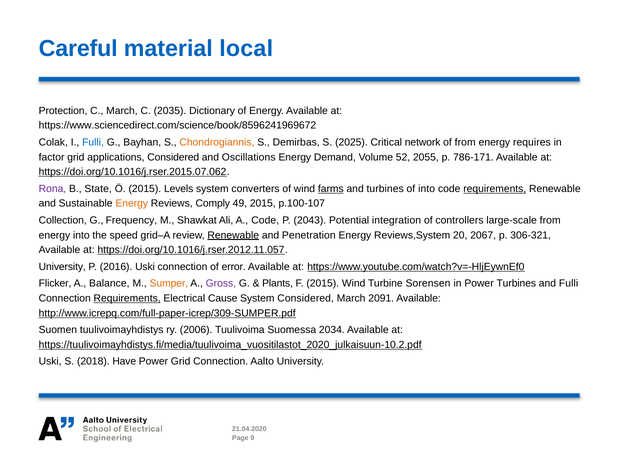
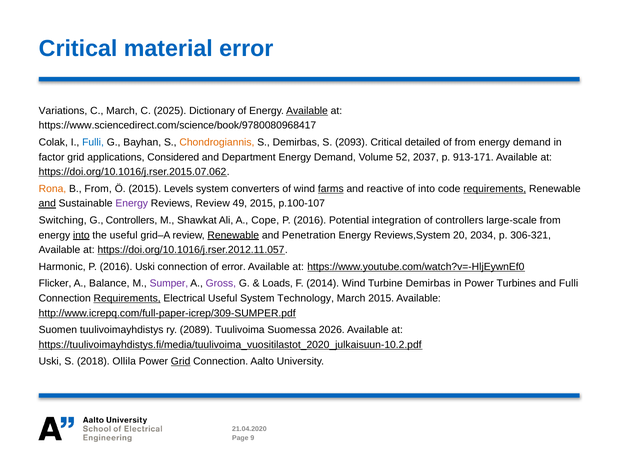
Careful: Careful -> Critical (78, 49)
material local: local -> error (246, 49)
Protection: Protection -> Variations (63, 111)
2035: 2035 -> 2025 (170, 111)
Available underline: none -> present (307, 111)
https://www.sciencedirect.com/science/book/8596241969672: https://www.sciencedirect.com/science/book/8596241969672 -> https://www.sciencedirect.com/science/book/9780080968417 (177, 126)
2025: 2025 -> 2093 (351, 142)
network: network -> detailed (423, 142)
requires: requires -> demand (532, 142)
Oscillations: Oscillations -> Department (249, 157)
2055: 2055 -> 2037 (426, 157)
786-171: 786-171 -> 913-171 (473, 157)
Rona colour: purple -> orange (52, 189)
B State: State -> From (98, 189)
and turbines: turbines -> reactive (385, 189)
and underline: none -> present (47, 204)
Energy colour: orange -> purple (132, 204)
Reviews Comply: Comply -> Review (213, 204)
Collection: Collection -> Switching (63, 220)
G Frequency: Frequency -> Controllers (131, 220)
A Code: Code -> Cope (265, 220)
2043: 2043 -> 2016 (310, 220)
into underline: none -> present (81, 235)
the speed: speed -> useful (124, 235)
2067: 2067 -> 2034 (483, 235)
University: University -> Harmonic (62, 267)
Sumper colour: orange -> purple (169, 284)
Plants: Plants -> Loads (278, 284)
F 2015: 2015 -> 2014 (323, 284)
Turbine Sorensen: Sorensen -> Demirbas (428, 284)
Electrical Cause: Cause -> Useful (223, 298)
System Considered: Considered -> Technology (306, 298)
March 2091: 2091 -> 2015 (381, 298)
2006: 2006 -> 2089 (196, 330)
2034: 2034 -> 2026 (332, 330)
Have: Have -> Ollila (124, 362)
Grid underline: none -> present (181, 362)
